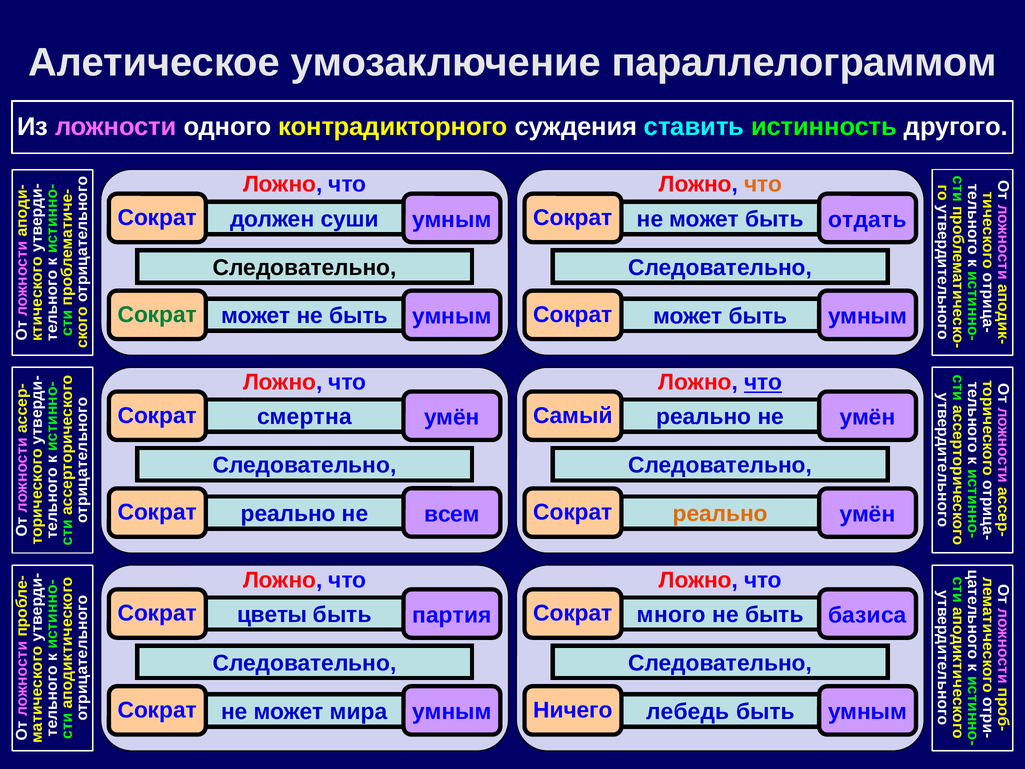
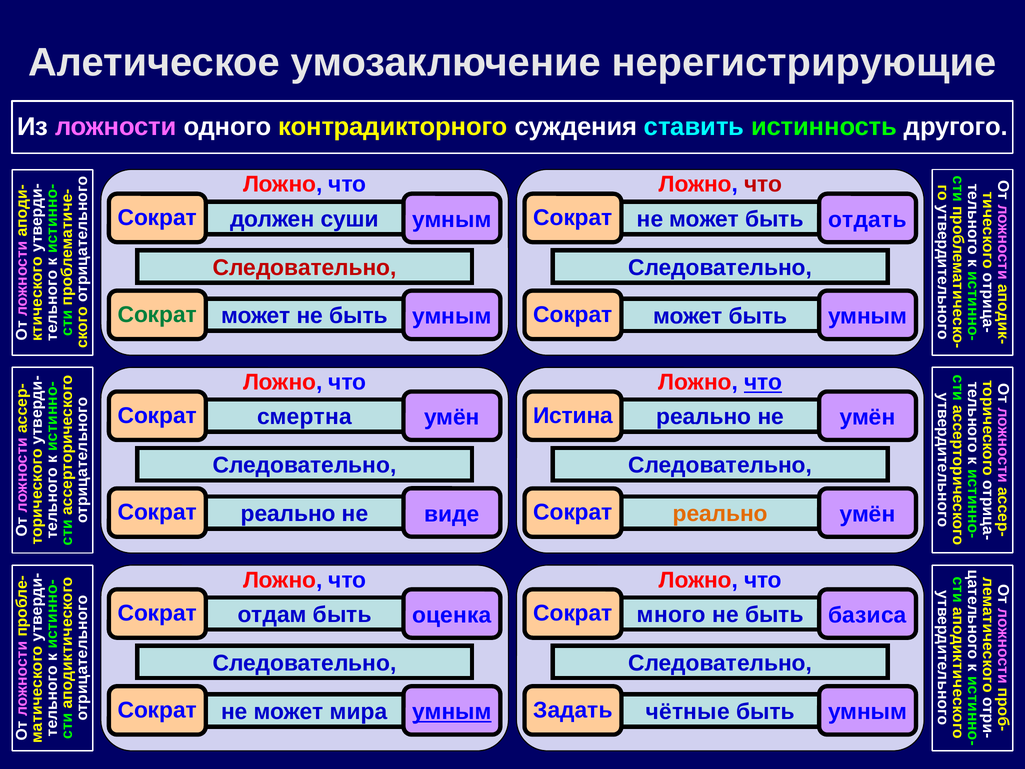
параллелограммом: параллелограммом -> нерегистрирующие (804, 62)
что colour: orange -> red (763, 184)
Следовательно colour: black -> red (305, 267)
Самый: Самый -> Истина (573, 415)
всем: всем -> виде (452, 514)
партия: партия -> оценка (452, 615)
цветы: цветы -> отдам (272, 614)
умным underline: none -> present (452, 712)
Ничего: Ничего -> Задать (573, 710)
лебедь: лебедь -> чётные (688, 711)
